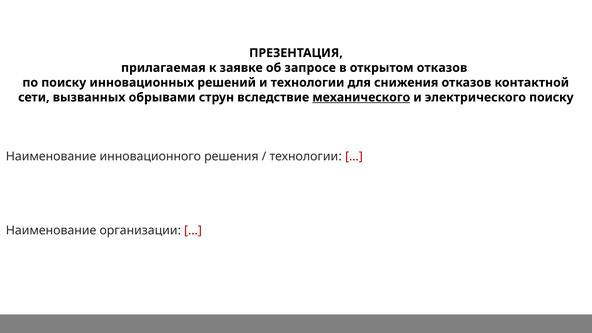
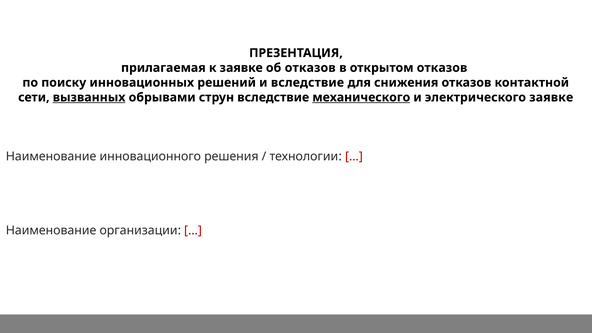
об запросе: запросе -> отказов (310, 68)
и технологии: технологии -> вследствие (307, 83)
вызванных underline: none -> present (89, 97)
электрического поиску: поиску -> заявке (551, 97)
